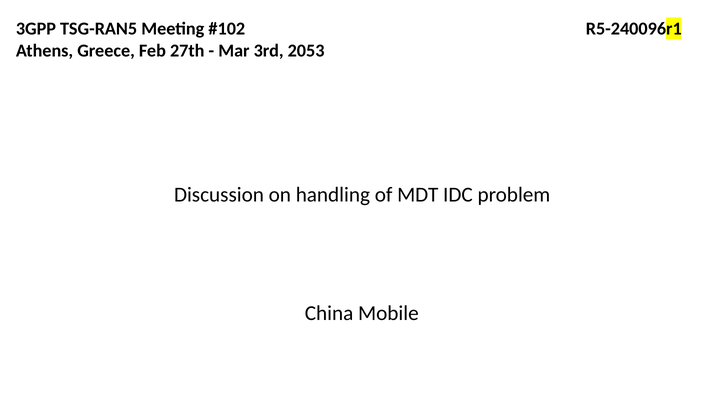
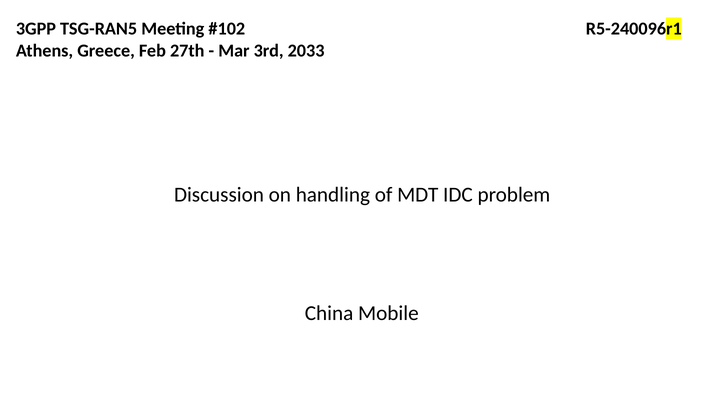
2053: 2053 -> 2033 (306, 51)
